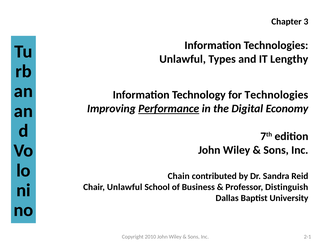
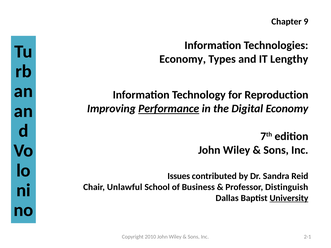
3: 3 -> 9 (306, 22)
Unlawful: Unlawful -> Economy (183, 59)
for Technologies: Technologies -> Reproduction (276, 95)
Chain: Chain -> Issues (179, 176)
University underline: none -> present (289, 198)
